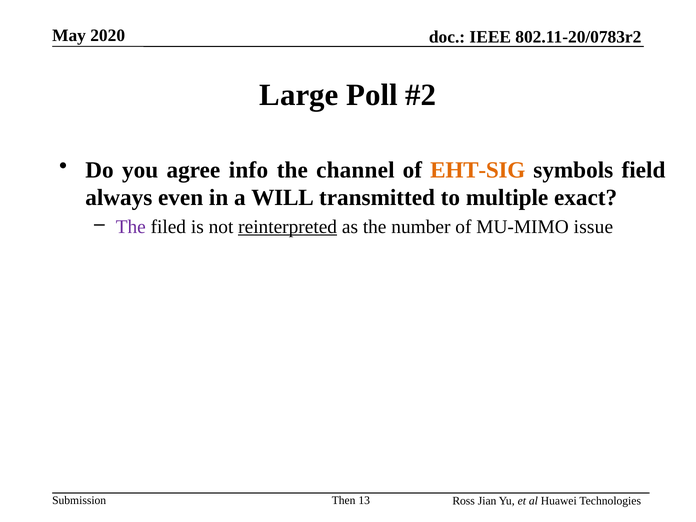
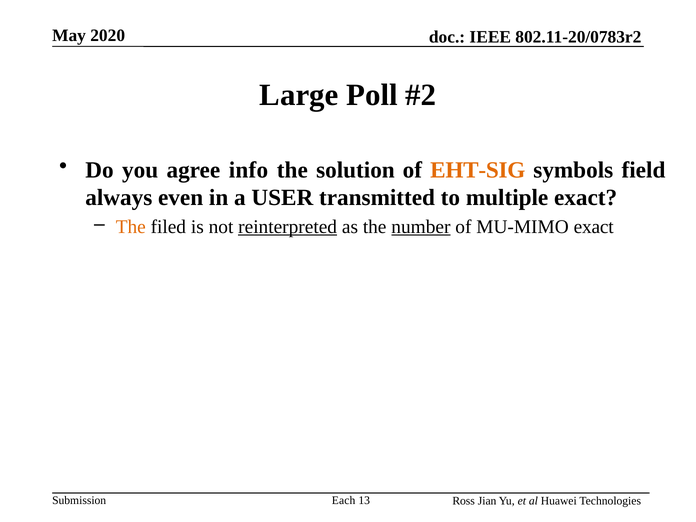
channel: channel -> solution (355, 170)
WILL: WILL -> USER (282, 198)
The colour: purple -> orange (131, 227)
number underline: none -> present (421, 227)
MU-MIMO issue: issue -> exact (594, 227)
Then: Then -> Each (344, 501)
